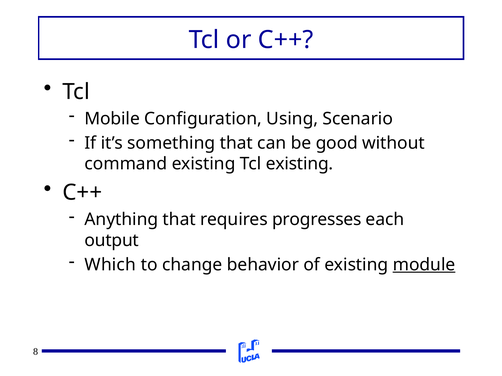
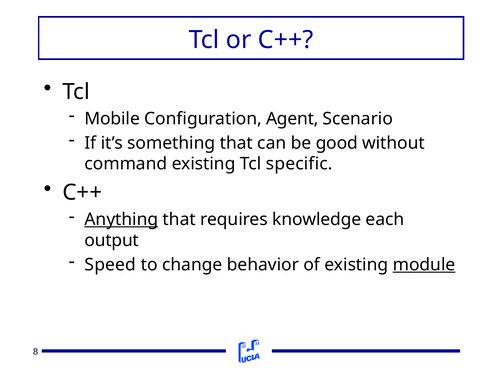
Using: Using -> Agent (292, 119)
Tcl existing: existing -> specific (299, 164)
Anything underline: none -> present (121, 220)
progresses: progresses -> knowledge (317, 220)
Which: Which -> Speed (110, 265)
